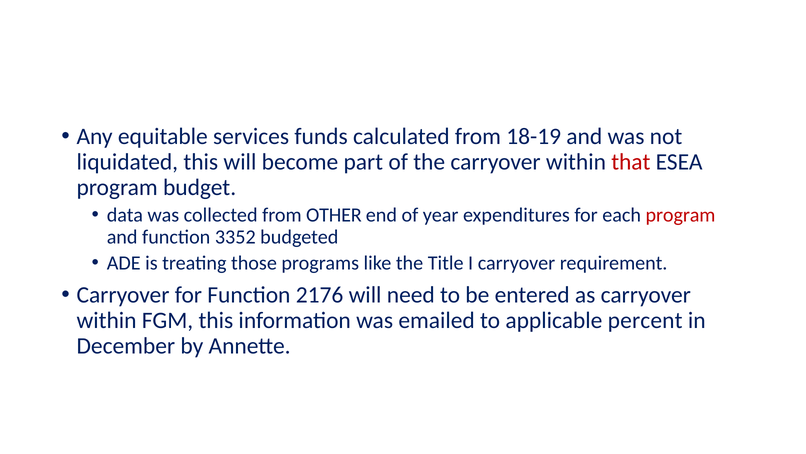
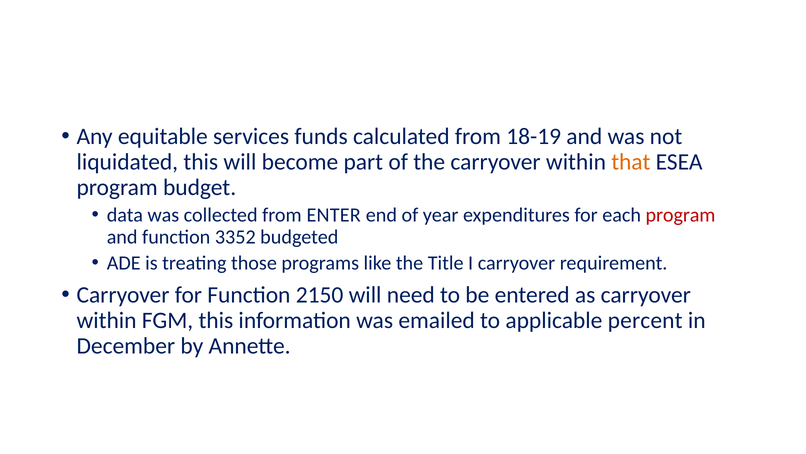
that colour: red -> orange (631, 162)
OTHER: OTHER -> ENTER (334, 215)
2176: 2176 -> 2150 (320, 294)
